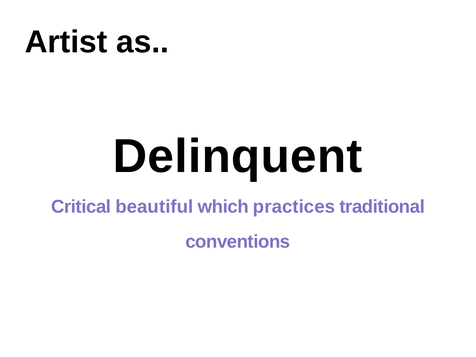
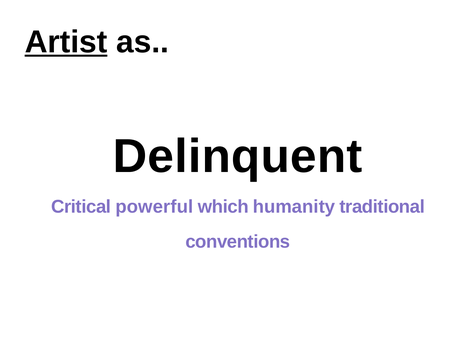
Artist underline: none -> present (66, 42)
beautiful: beautiful -> powerful (154, 207)
practices: practices -> humanity (294, 207)
